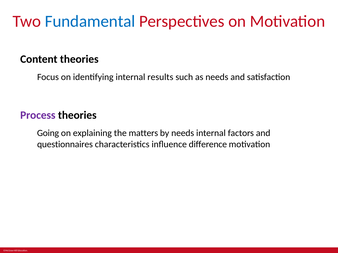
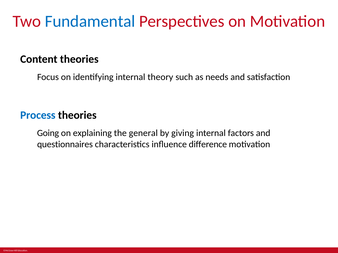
results: results -> theory (160, 77)
Process colour: purple -> blue (38, 115)
matters: matters -> general (143, 133)
by needs: needs -> giving (183, 133)
